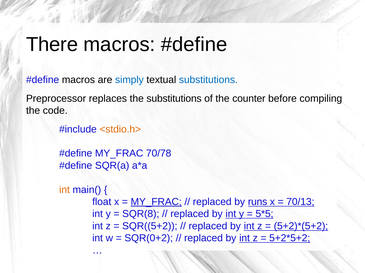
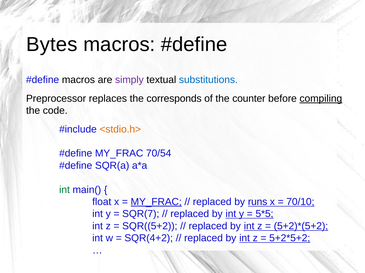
There: There -> Bytes (52, 45)
simply colour: blue -> purple (129, 80)
the substitutions: substitutions -> corresponds (174, 99)
compiling underline: none -> present (321, 99)
70/78: 70/78 -> 70/54 (159, 154)
int colour: orange -> green (65, 190)
70/13: 70/13 -> 70/10 (300, 202)
SQR(8: SQR(8 -> SQR(7 (141, 214)
SQR(0+2: SQR(0+2 -> SQR(4+2 (149, 239)
